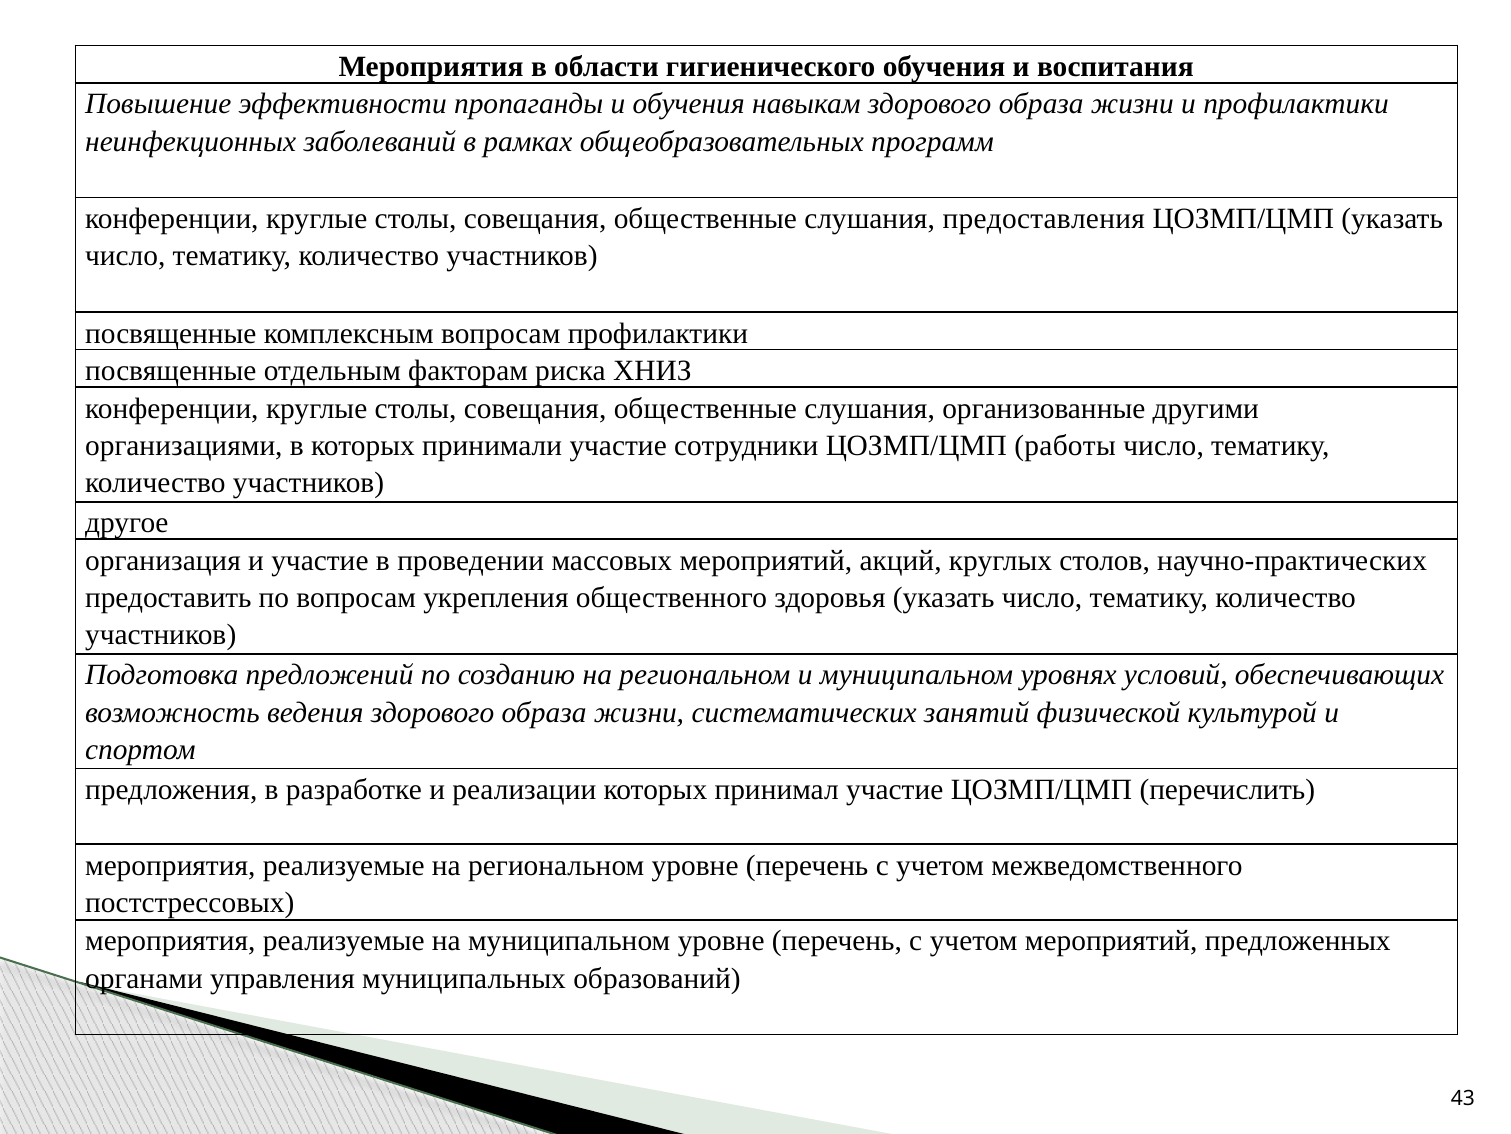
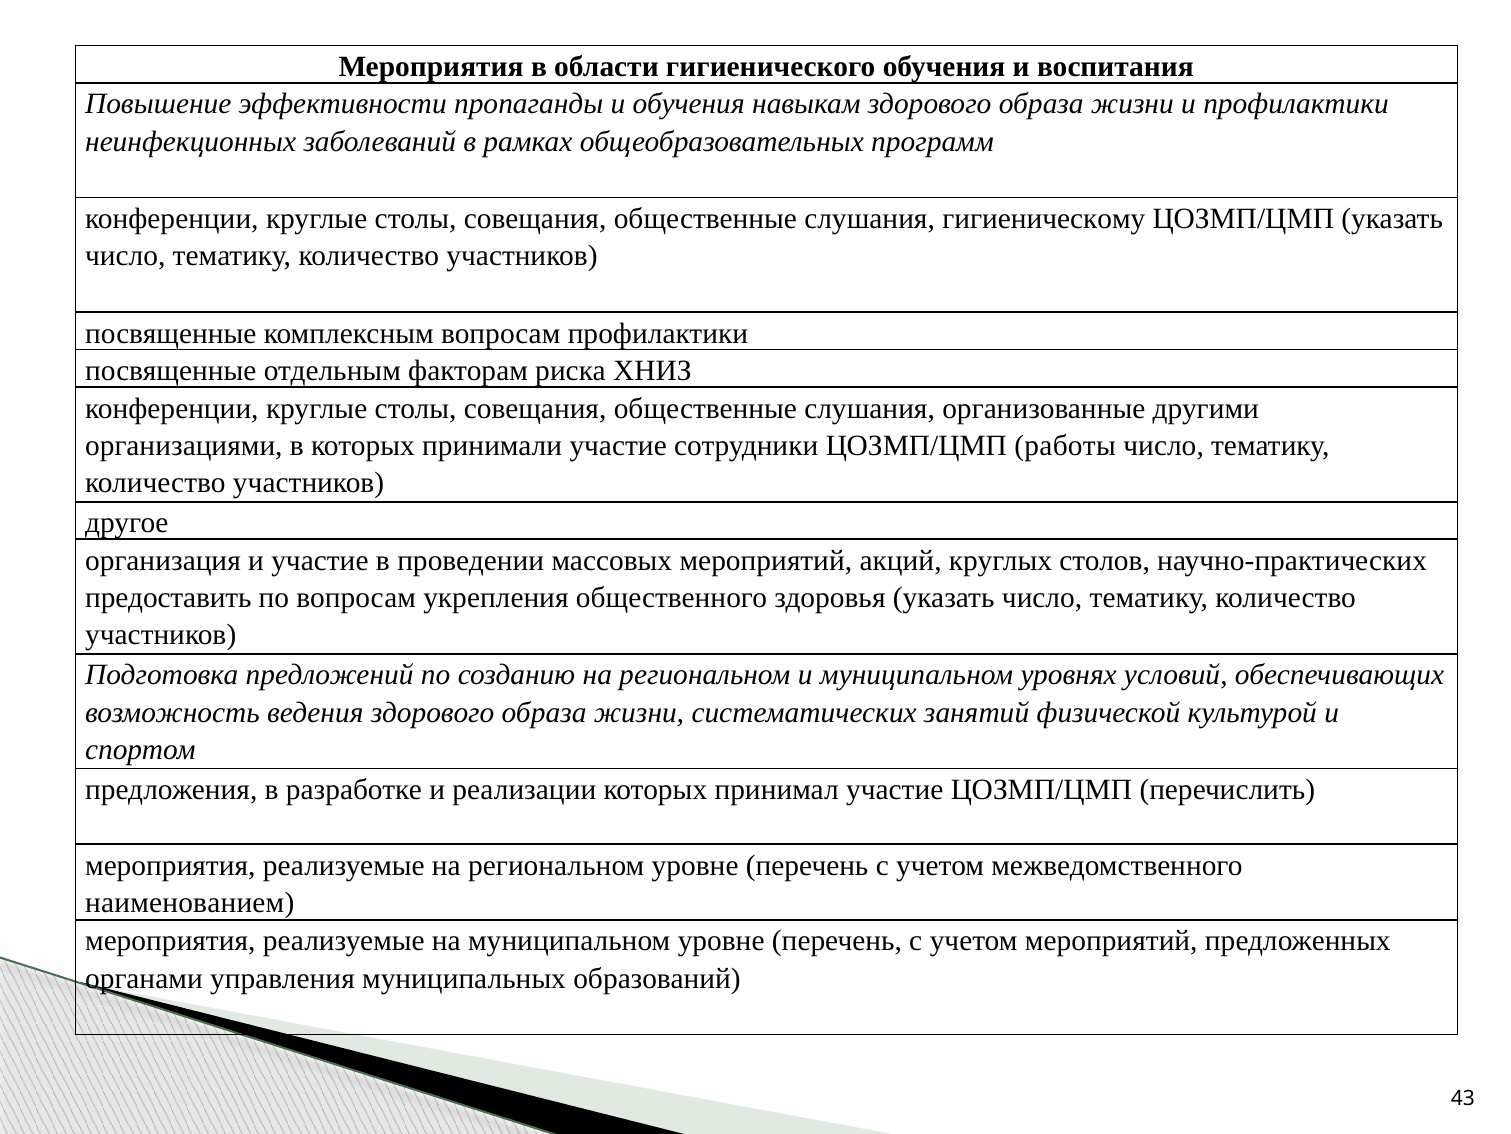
предоставления: предоставления -> гигиеническому (1044, 219)
постстрессовых: постстрессовых -> наименованием (190, 902)
